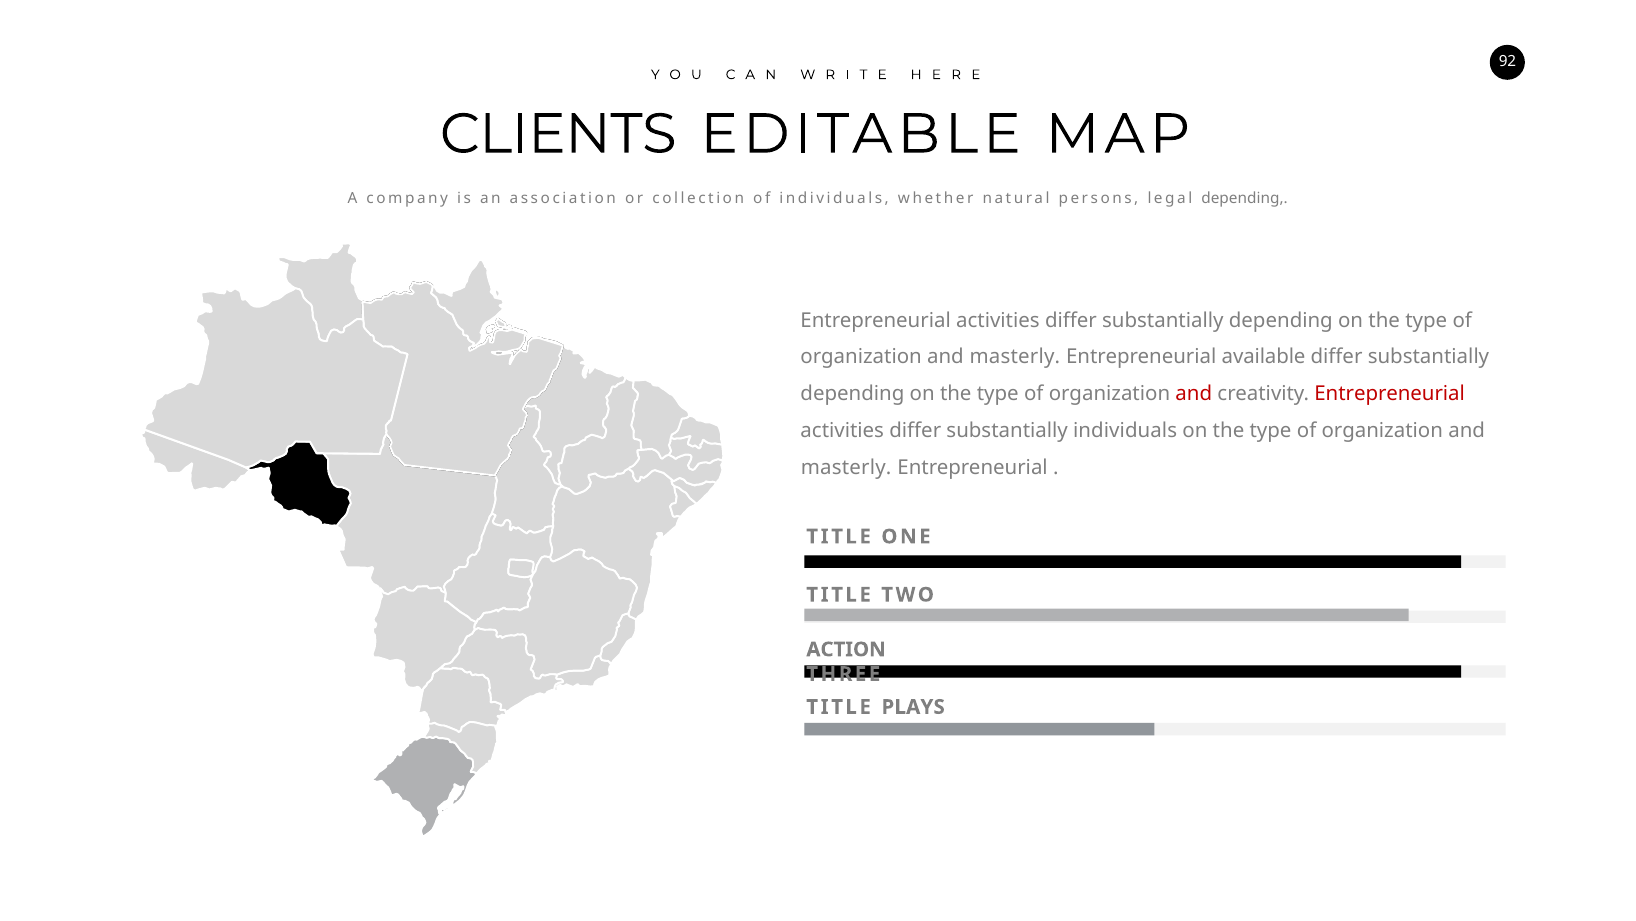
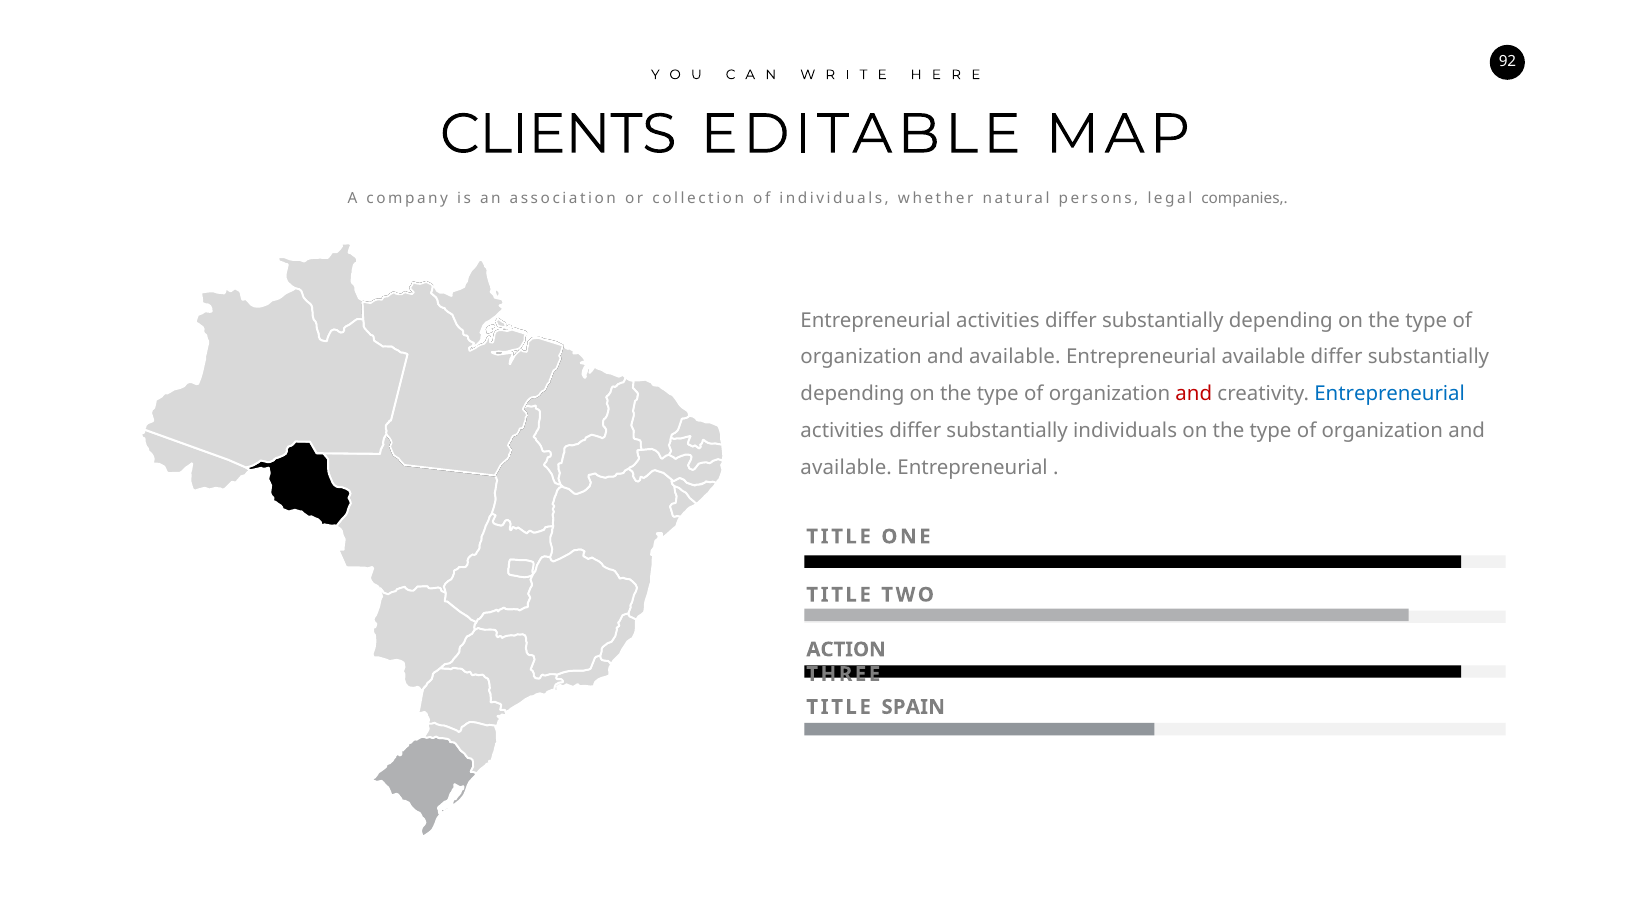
legal depending: depending -> companies (1245, 198)
masterly: masterly -> available (1015, 357)
Entrepreneurial colour: red -> blue (1390, 394)
masterly: masterly -> available (846, 467)
PLAYS: PLAYS -> SPAIN (913, 707)
